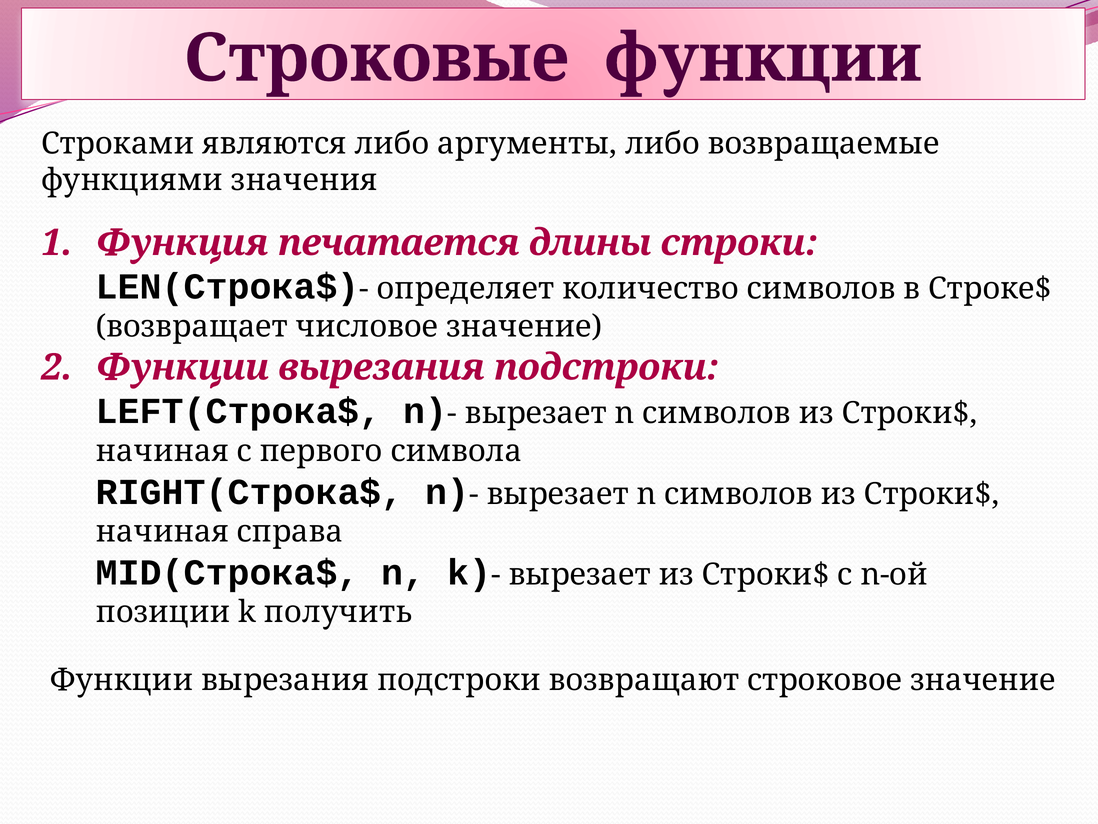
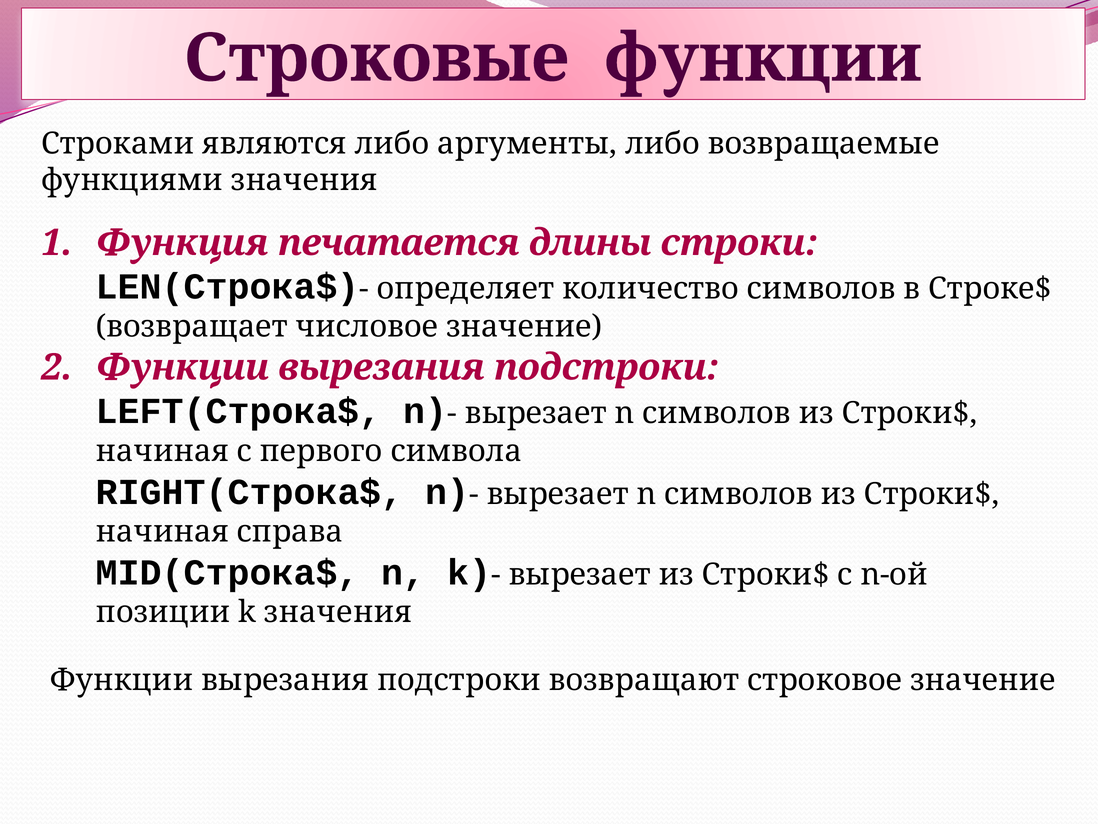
k получить: получить -> значения (338, 612)
